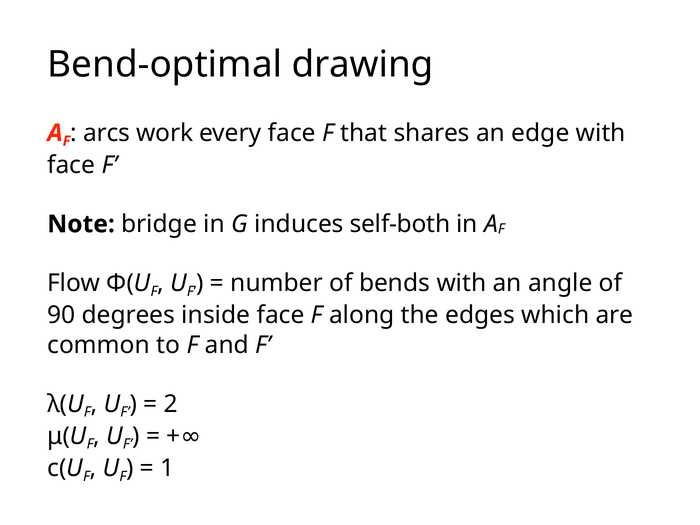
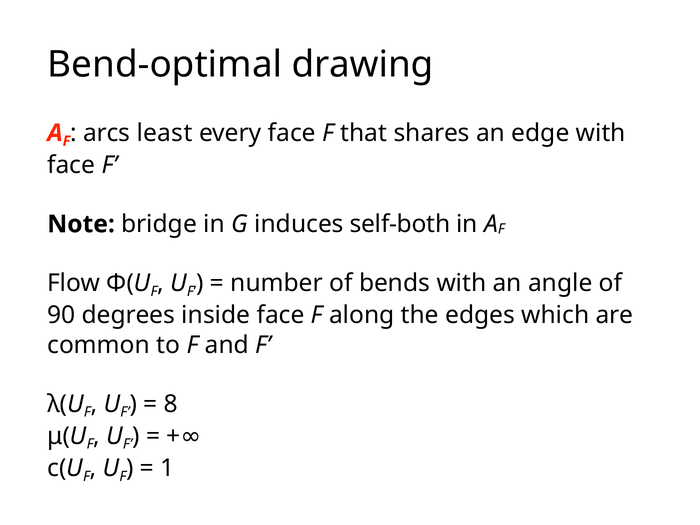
work: work -> least (165, 133)
2: 2 -> 8 (171, 404)
